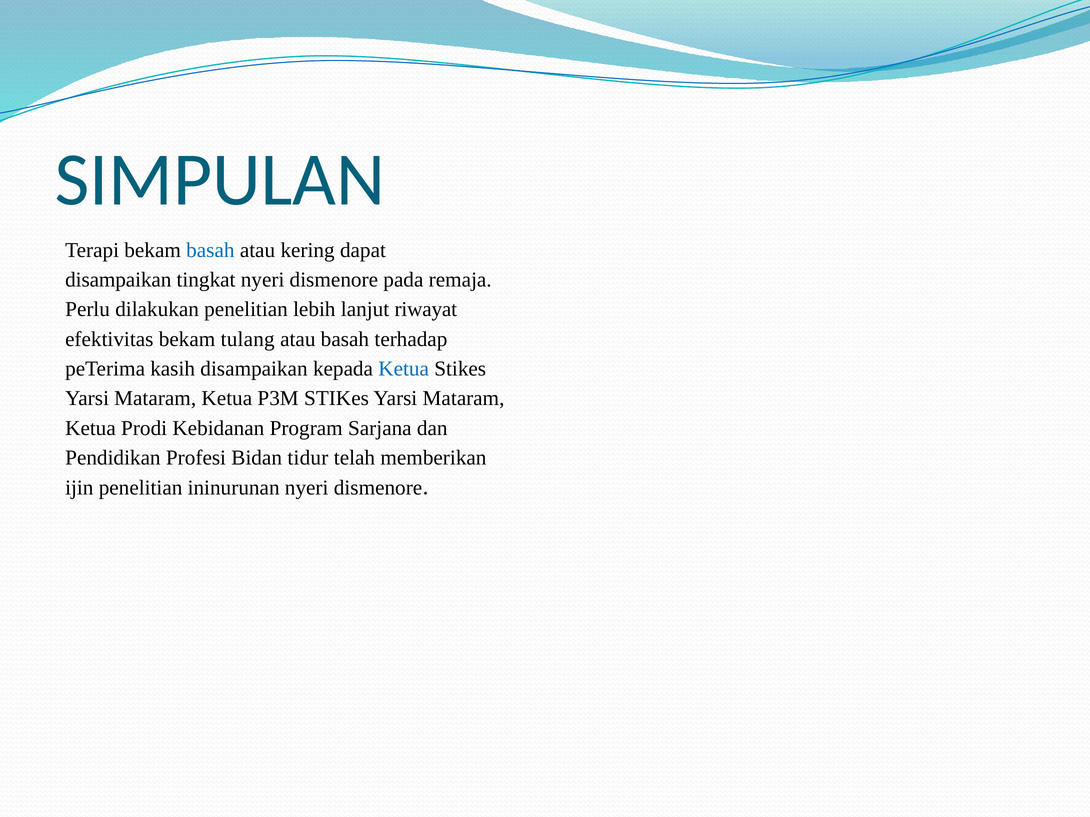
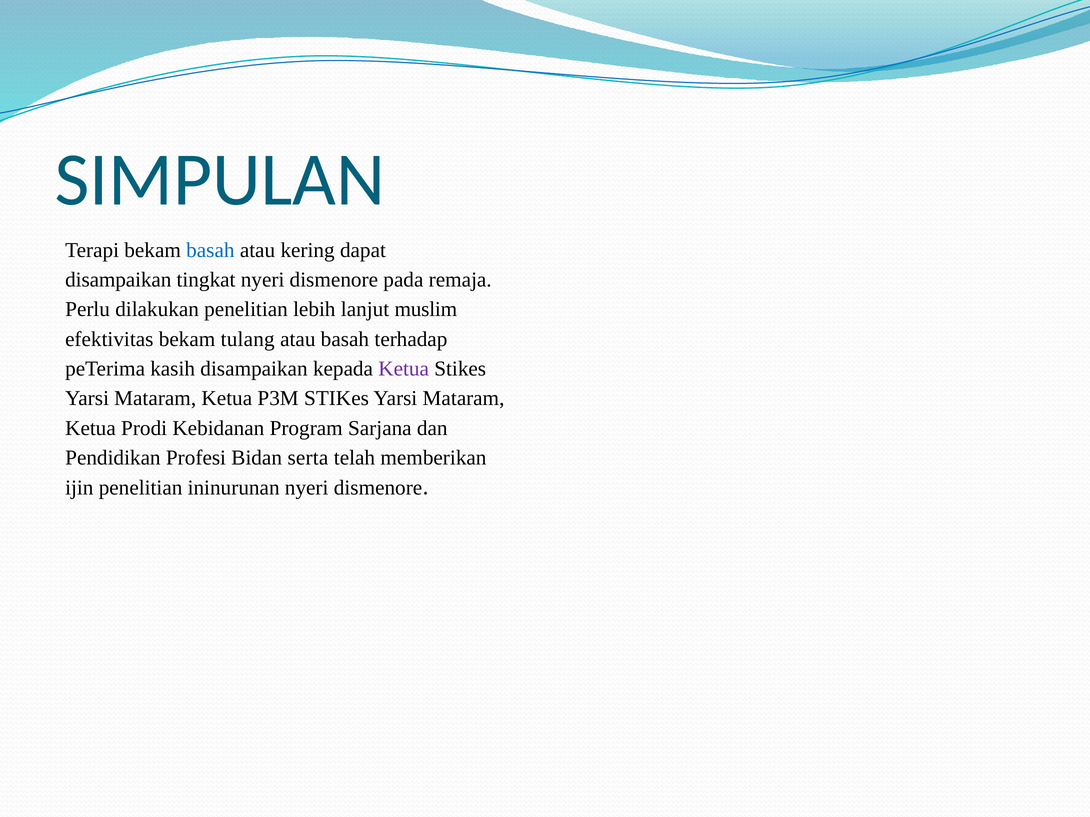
riwayat: riwayat -> muslim (426, 310)
Ketua colour: blue -> purple (404, 369)
tidur: tidur -> serta (308, 458)
